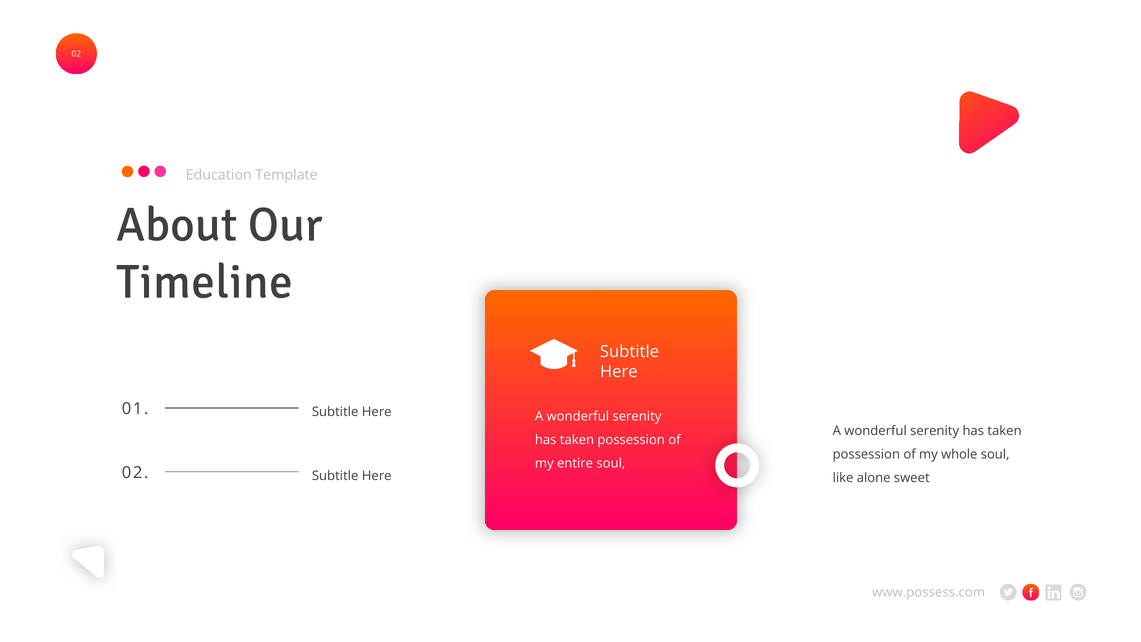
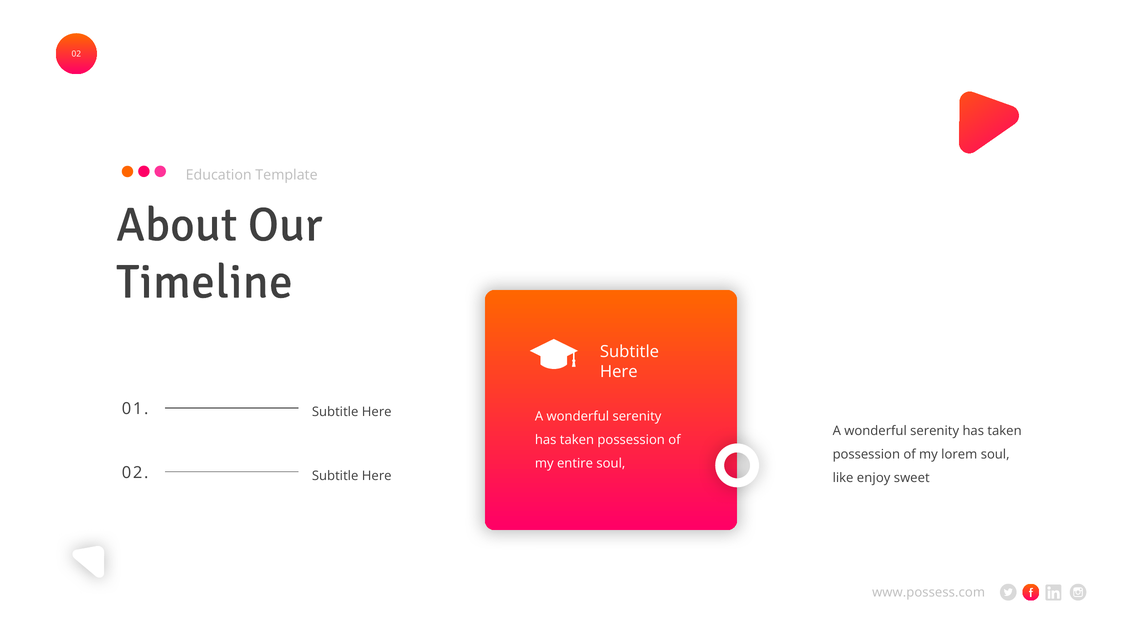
whole: whole -> lorem (959, 454)
alone: alone -> enjoy (874, 478)
